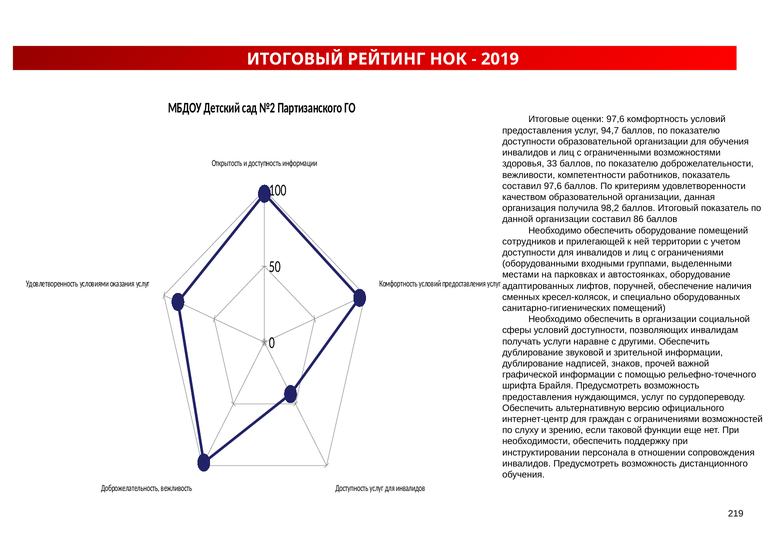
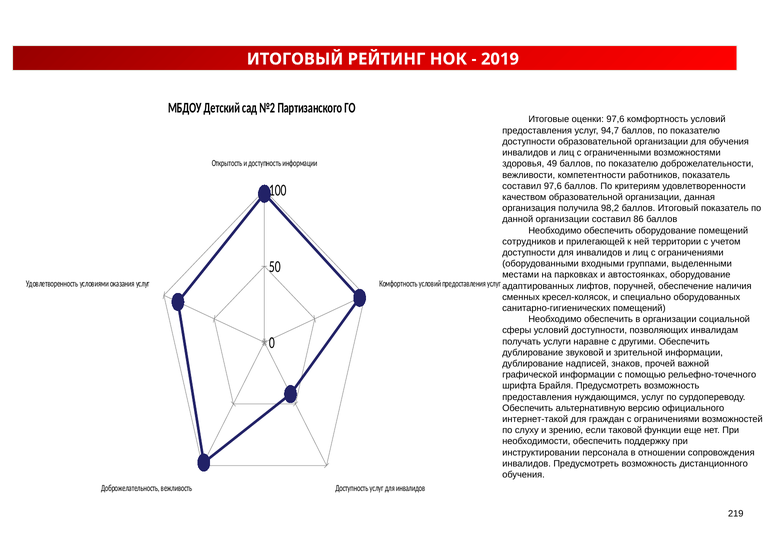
33: 33 -> 49 (552, 164)
интернет-центр: интернет-центр -> интернет-такой (535, 419)
